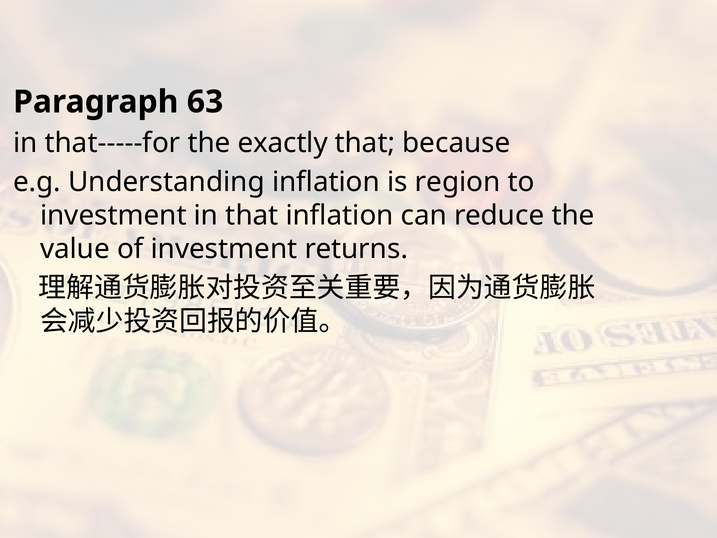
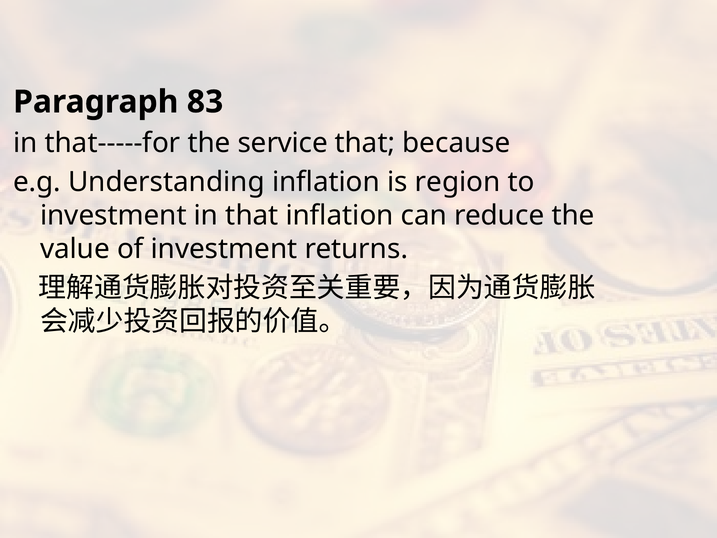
63: 63 -> 83 (205, 102)
exactly: exactly -> service (283, 143)
